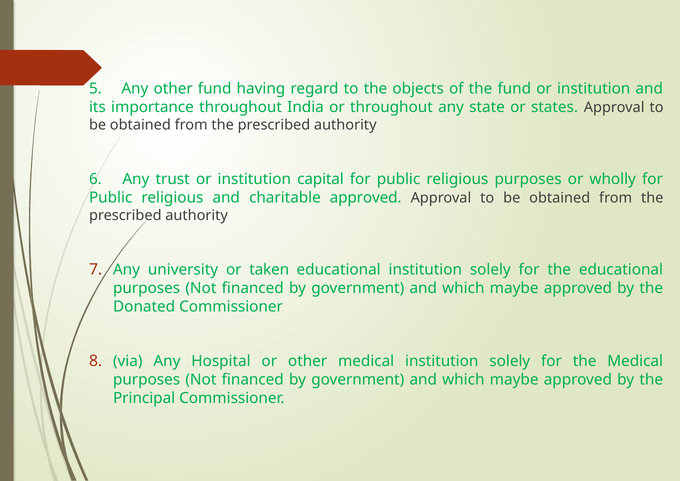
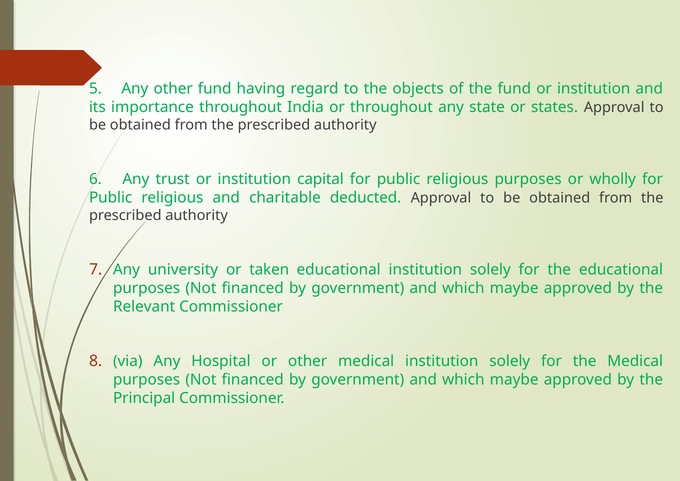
charitable approved: approved -> deducted (366, 198)
Donated: Donated -> Relevant (144, 307)
